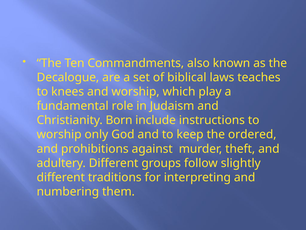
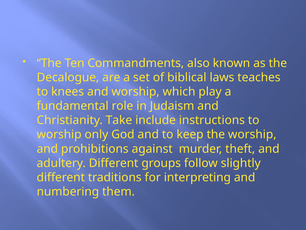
Born: Born -> Take (119, 120)
the ordered: ordered -> worship (252, 134)
